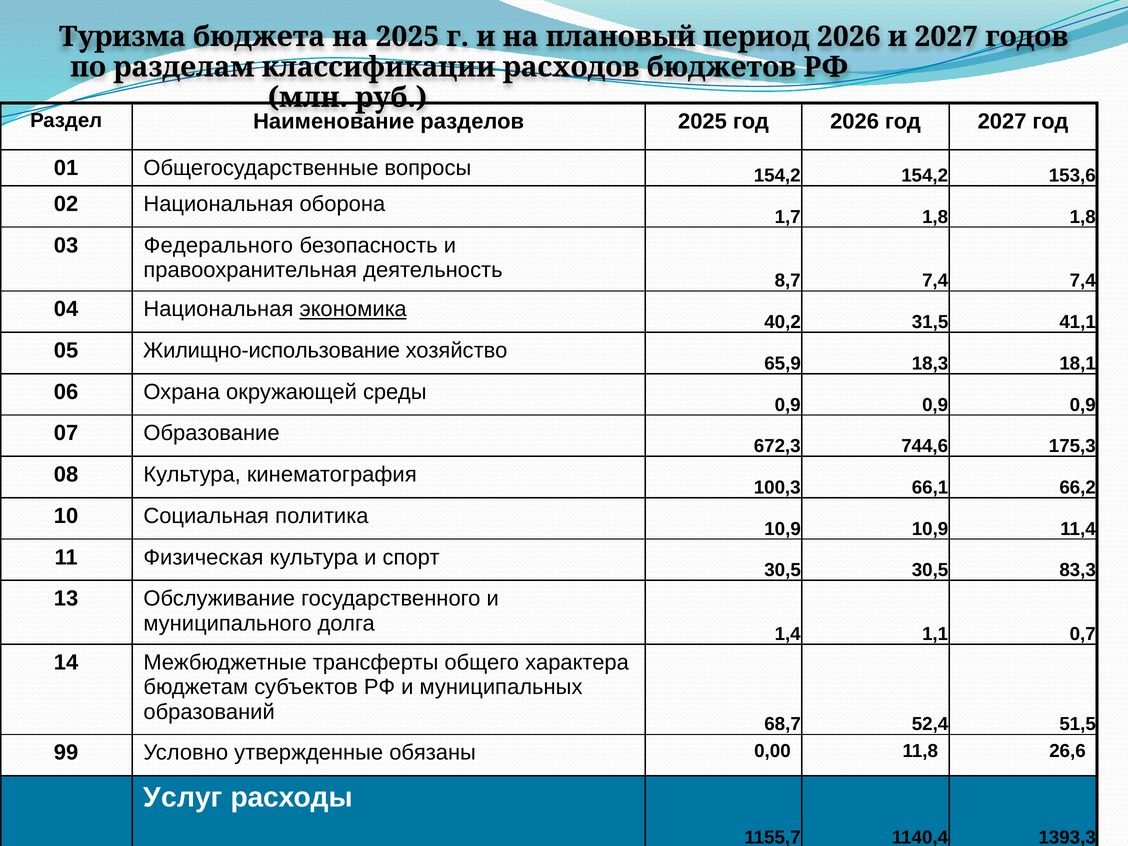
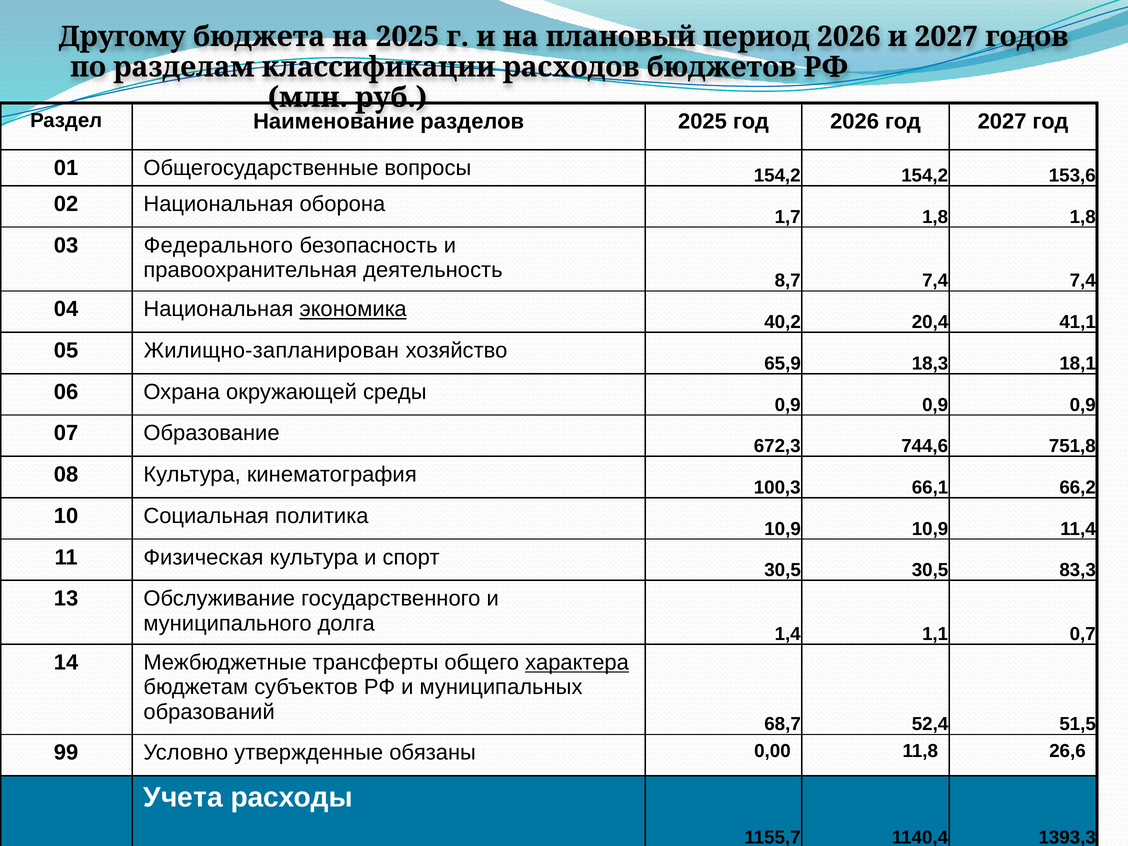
Туризма: Туризма -> Другому (122, 37)
31,5: 31,5 -> 20,4 (930, 322)
Жилищно-использование: Жилищно-использование -> Жилищно-запланирован (271, 351)
175,3: 175,3 -> 751,8 (1072, 446)
характера underline: none -> present (577, 663)
Услуг: Услуг -> Учета (183, 798)
